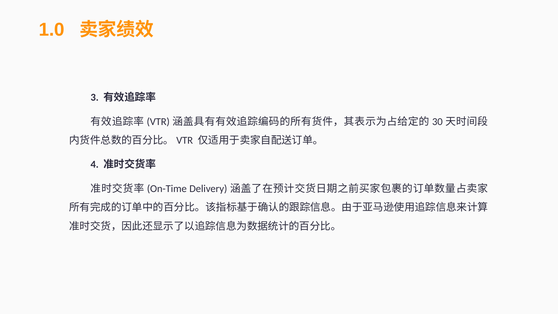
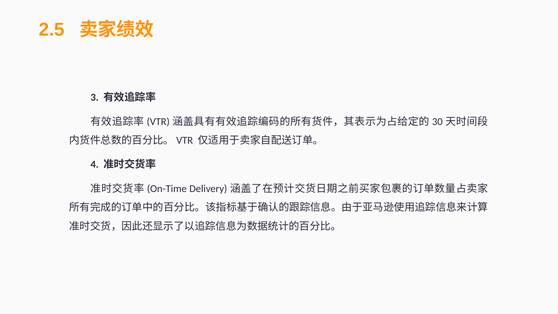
1.0: 1.0 -> 2.5 (52, 30)
